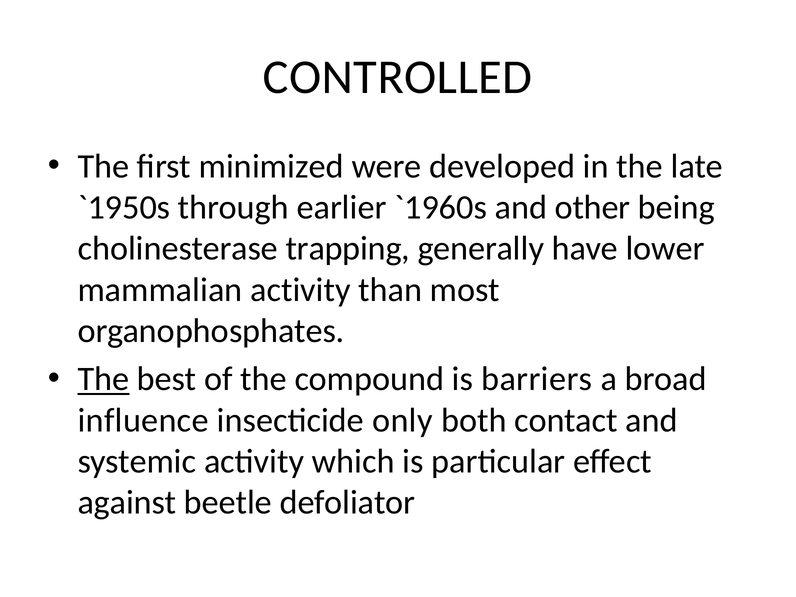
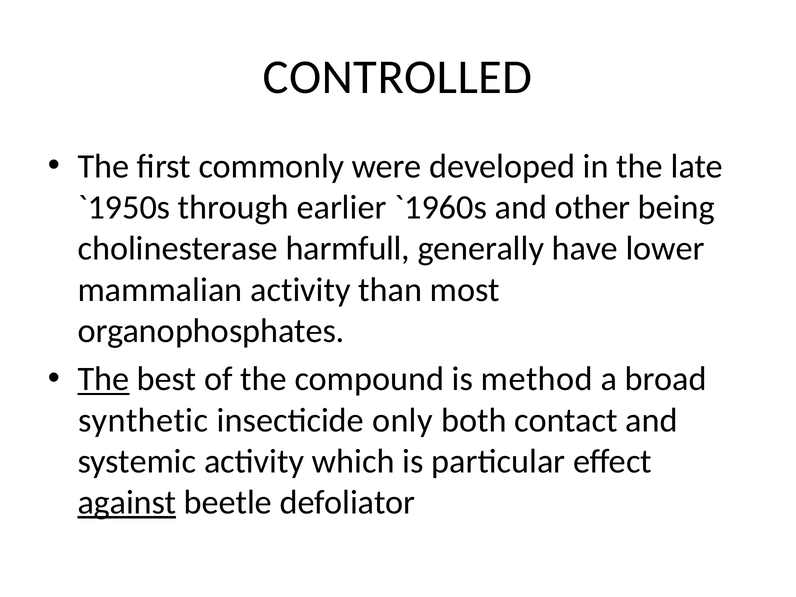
minimized: minimized -> commonly (271, 166)
trapping: trapping -> harmfull (348, 249)
barriers: barriers -> method (537, 379)
influence: influence -> synthetic (143, 420)
against underline: none -> present (127, 503)
